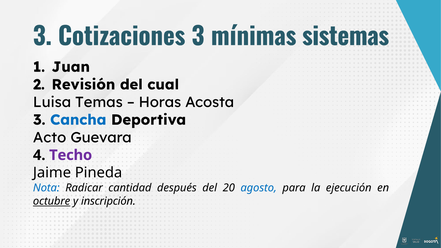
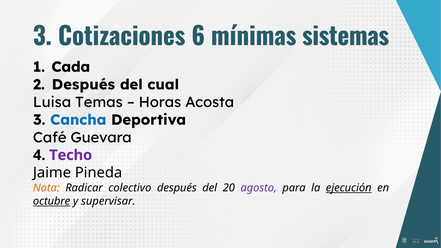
Cotizaciones 3: 3 -> 6 (198, 37)
Juan: Juan -> Cada (71, 67)
Revisión: Revisión -> Después (83, 85)
Acto: Acto -> Café (50, 138)
Nota colour: blue -> orange (46, 188)
cantidad: cantidad -> colectivo (130, 188)
agosto colour: blue -> purple (259, 188)
ejecución underline: none -> present (349, 188)
inscripción: inscripción -> supervisar (108, 201)
